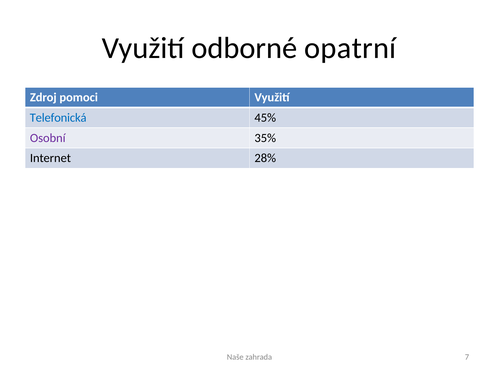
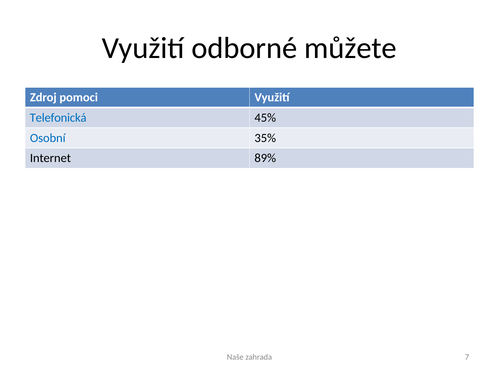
opatrní: opatrní -> můžete (350, 48)
Osobní colour: purple -> blue (48, 138)
28%: 28% -> 89% (265, 158)
